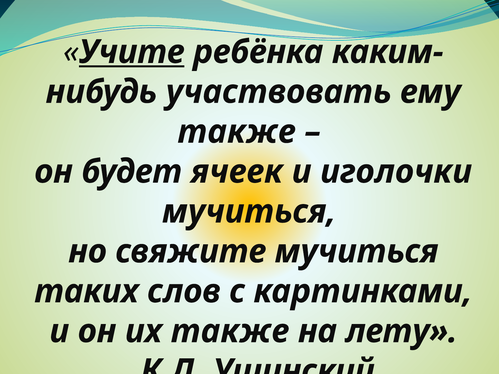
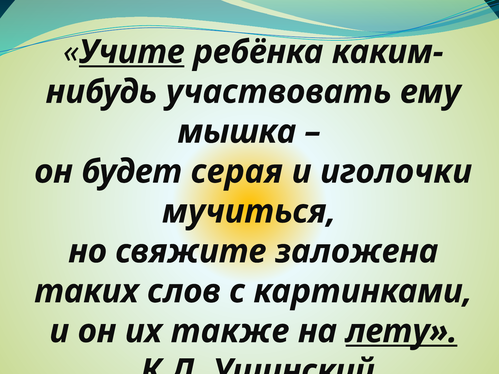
также: также -> мышка (237, 132)
ячеек: ячеек -> серая (237, 172)
свяжите мучиться: мучиться -> заложена (356, 252)
лету underline: none -> present (402, 331)
